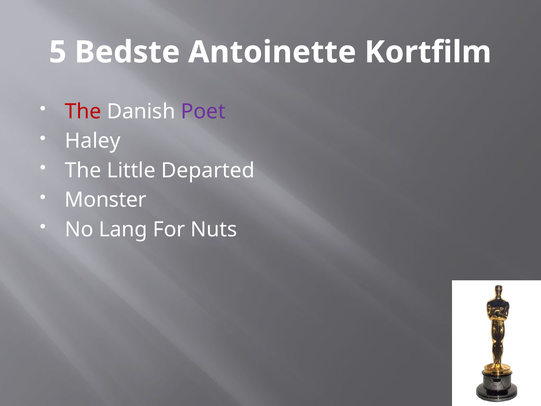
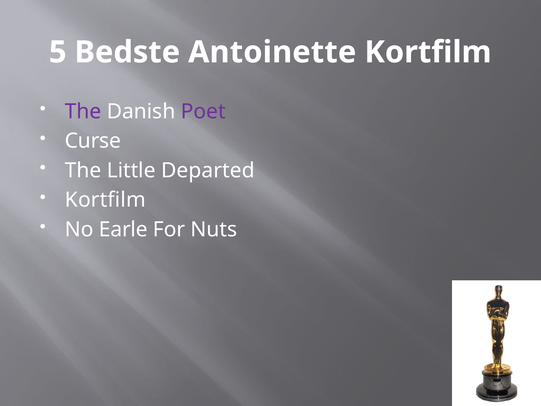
The colour: red -> purple (83, 111)
Haley: Haley -> Curse (93, 141)
Monster: Monster -> Kortfilm (105, 200)
Lang: Lang -> Earle (123, 229)
